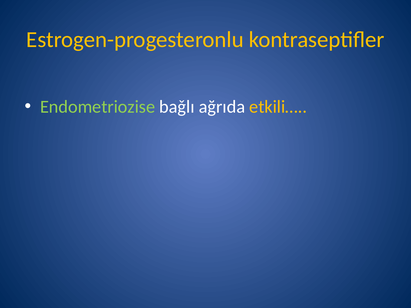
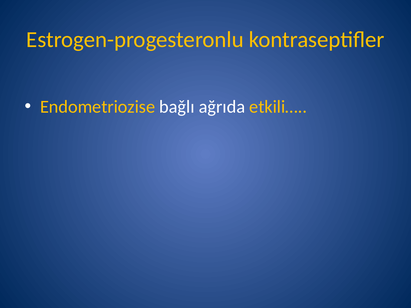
Endometriozise colour: light green -> yellow (98, 107)
